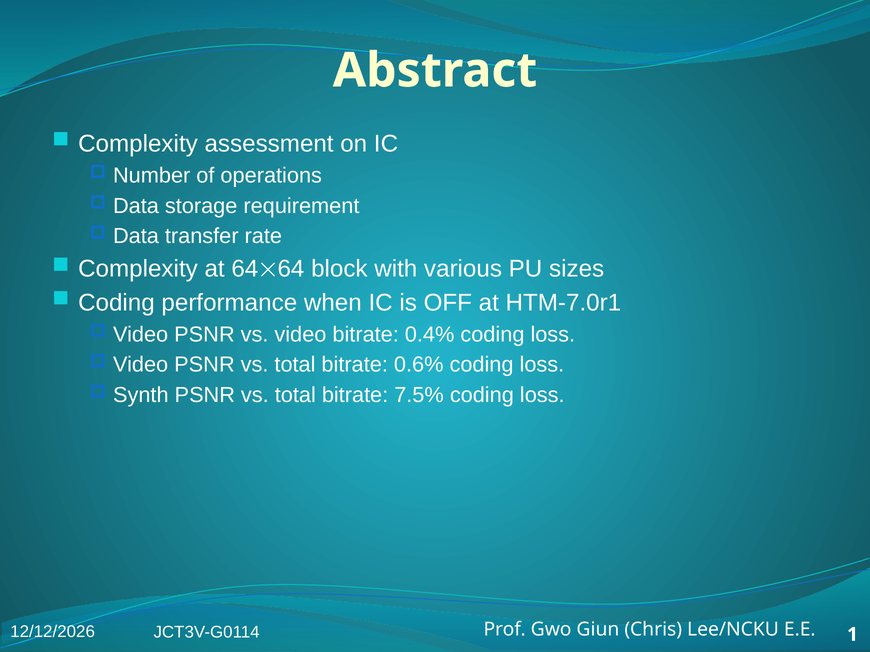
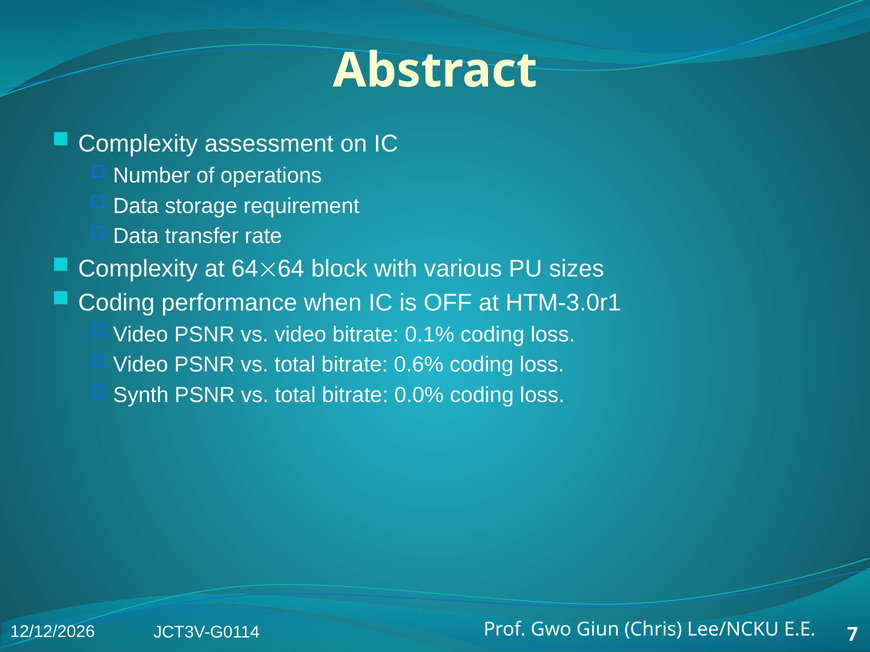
HTM-7.0r1: HTM-7.0r1 -> HTM-3.0r1 (563, 303)
0.4%: 0.4% -> 0.1% (430, 335)
7.5%: 7.5% -> 0.0% (419, 396)
1: 1 -> 7 (853, 635)
